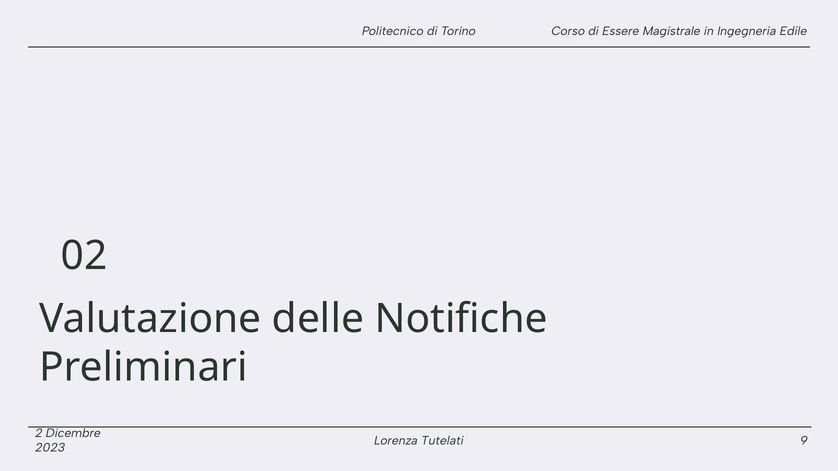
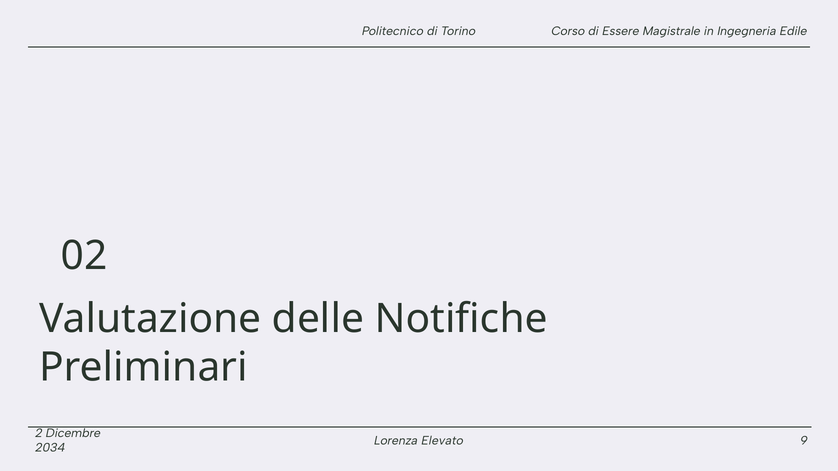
Tutelati: Tutelati -> Elevato (442, 441)
2023: 2023 -> 2034 (50, 448)
